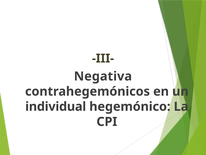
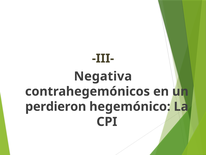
individual: individual -> perdieron (56, 106)
